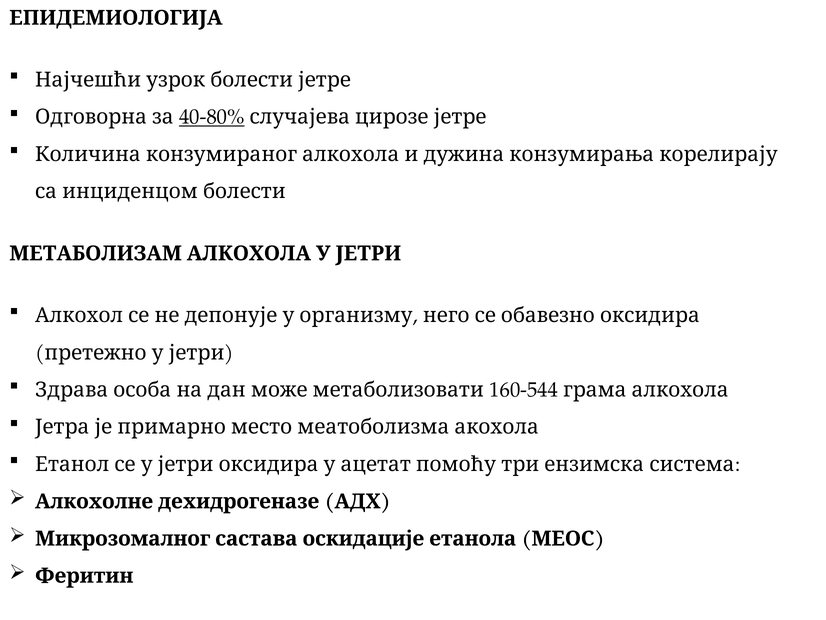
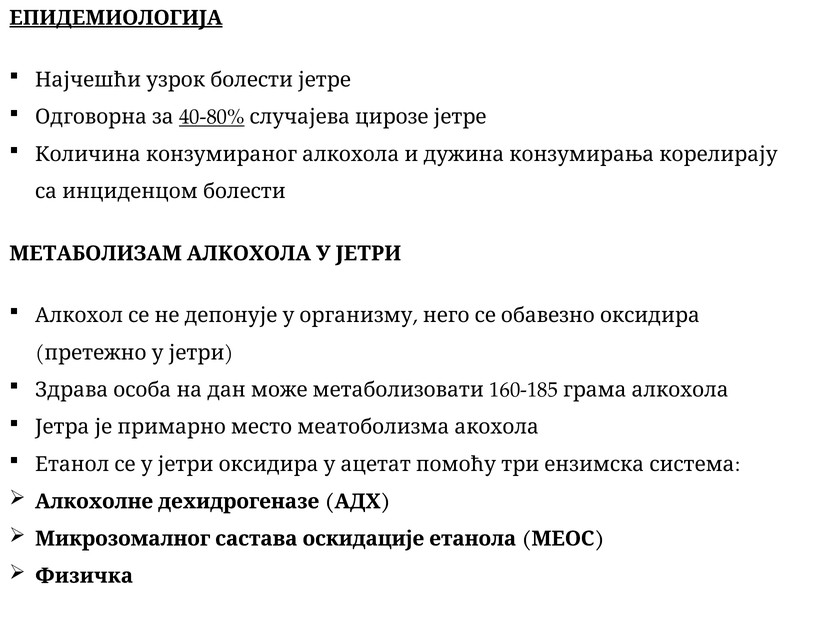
ЕПИДЕМИОЛОГИЈА underline: none -> present (116, 18)
160-544: 160-544 -> 160-185 (524, 390)
Феритин: Феритин -> Физичка (84, 575)
